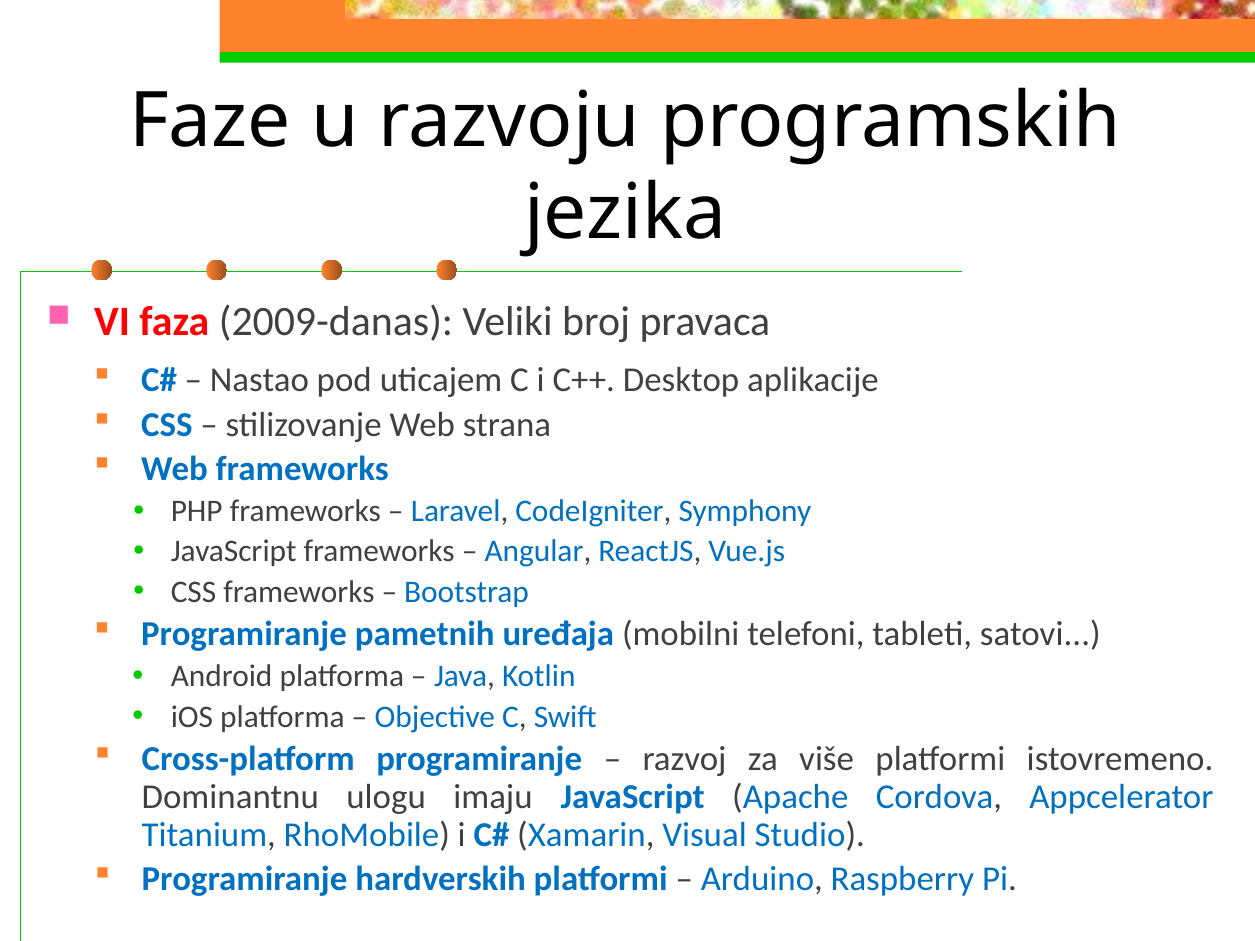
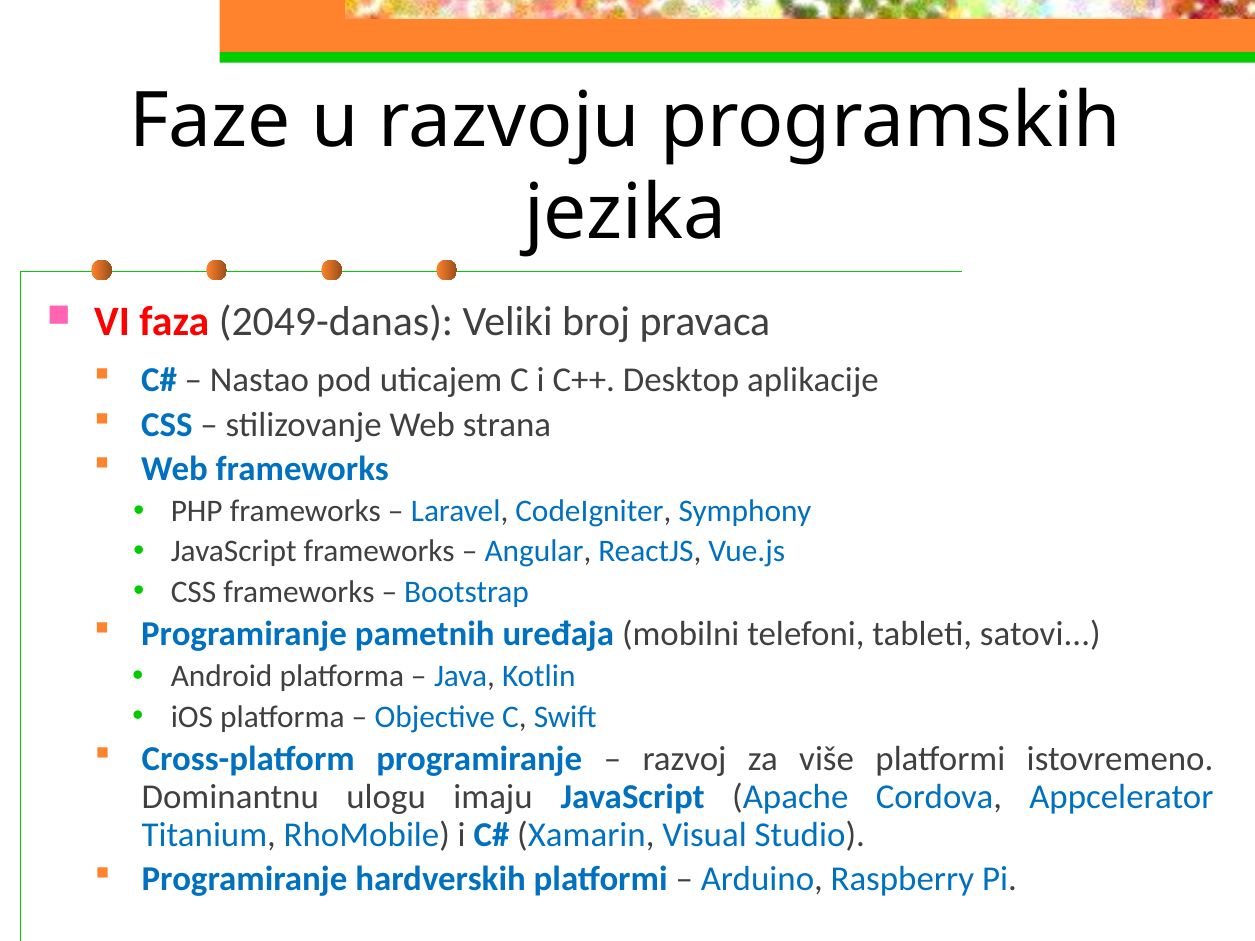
2009-danas: 2009-danas -> 2049-danas (336, 321)
